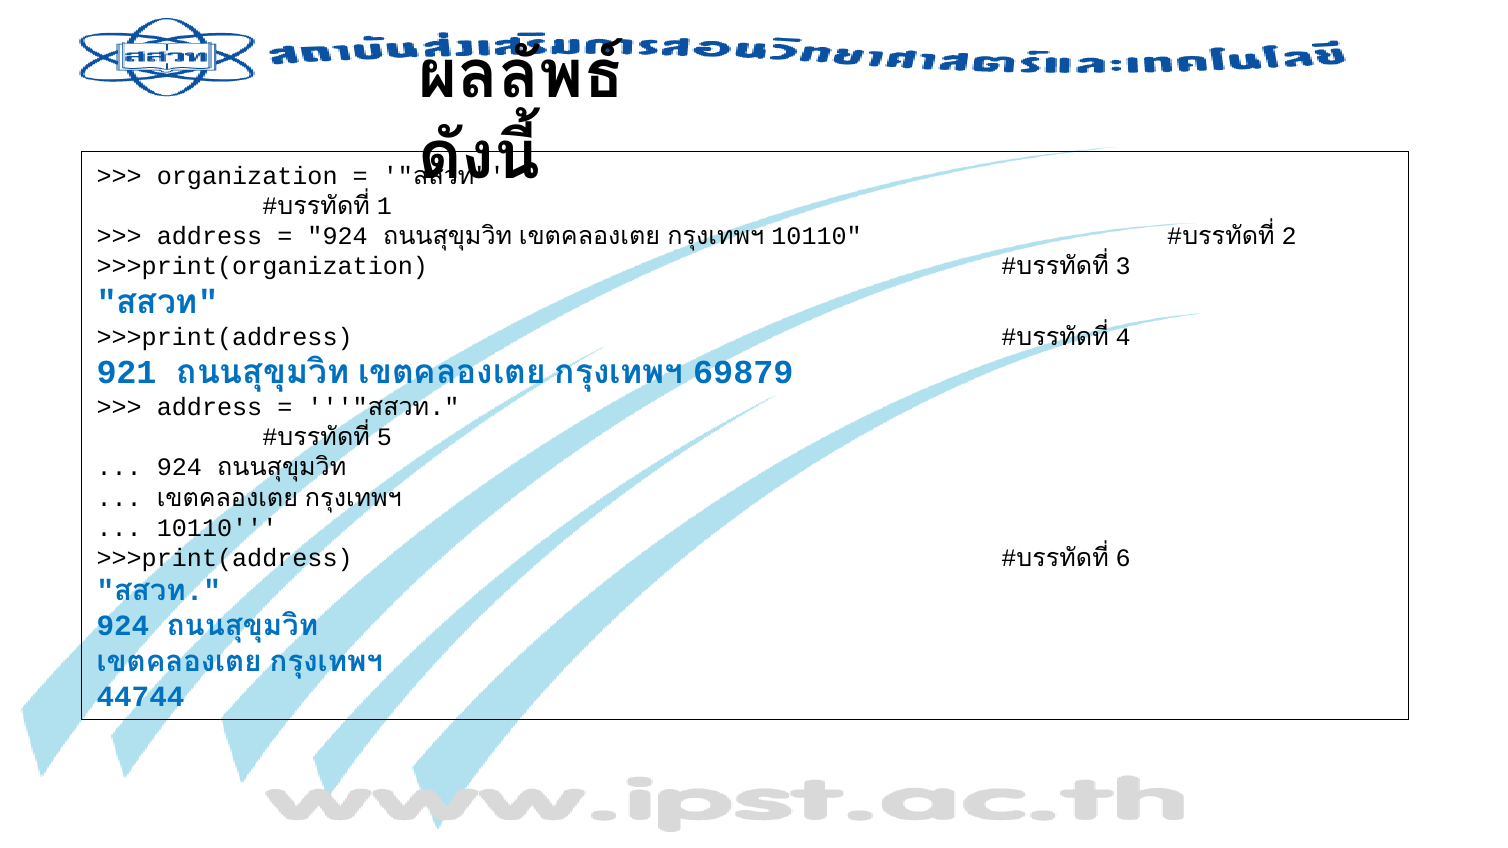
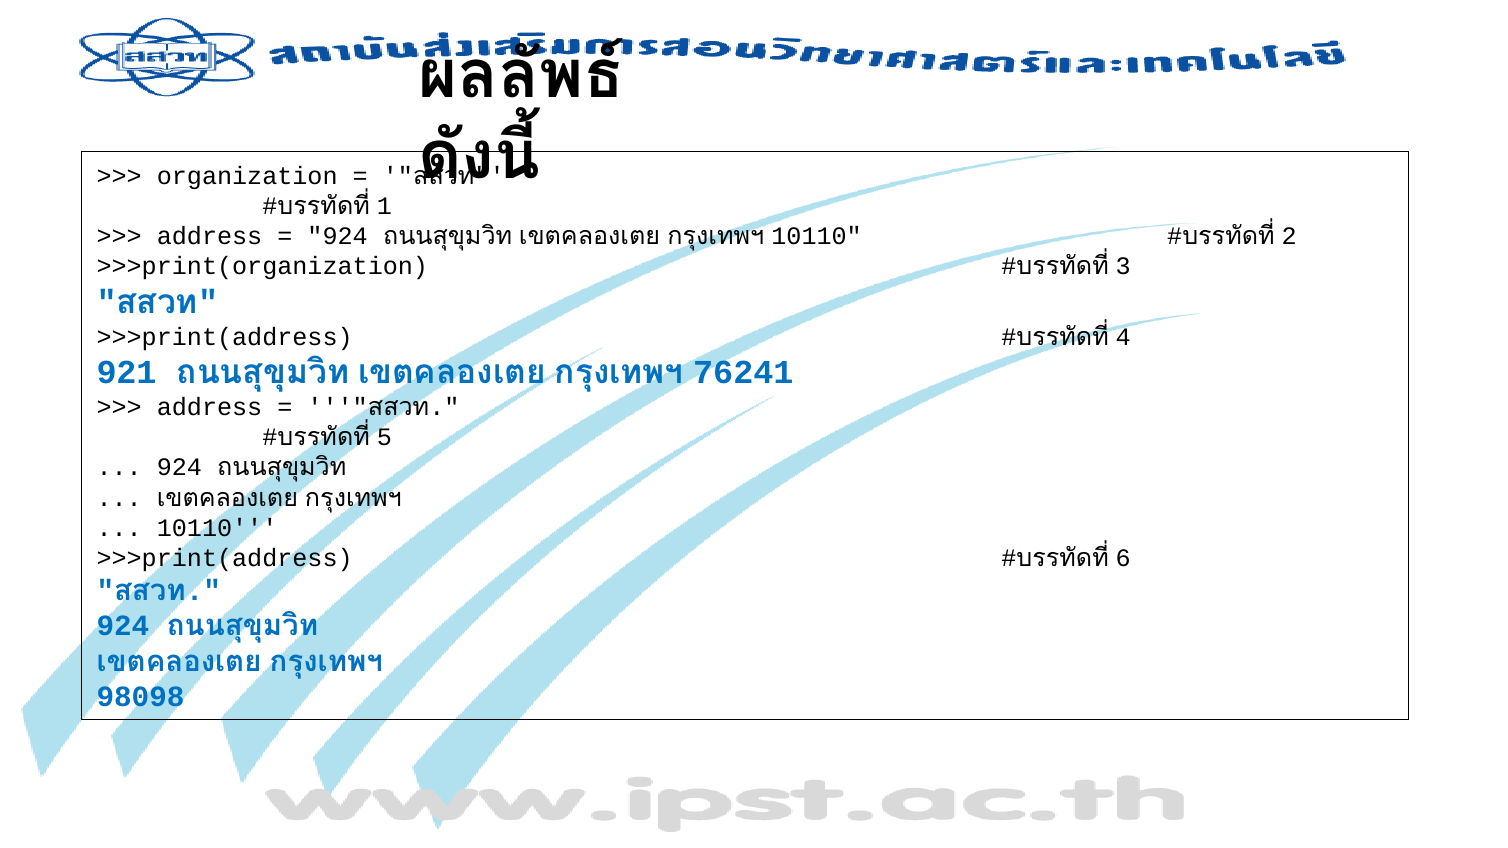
69879: 69879 -> 76241 (743, 373)
44744: 44744 -> 98098 (140, 697)
